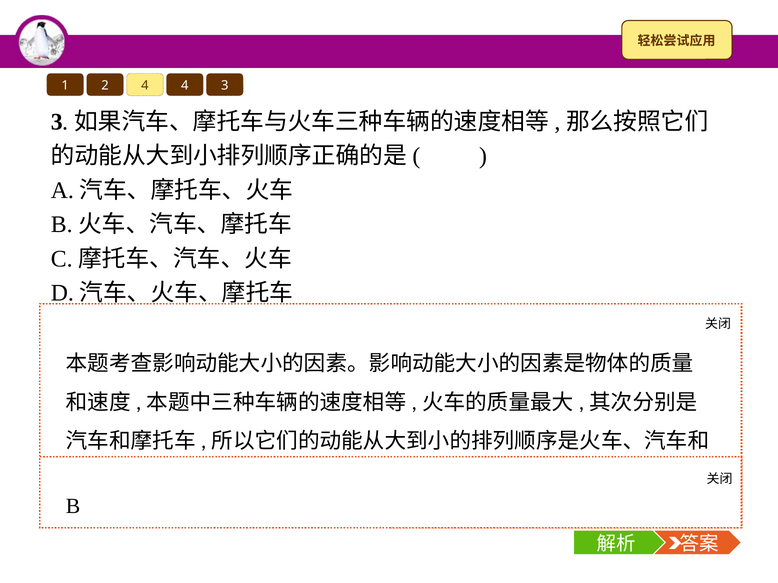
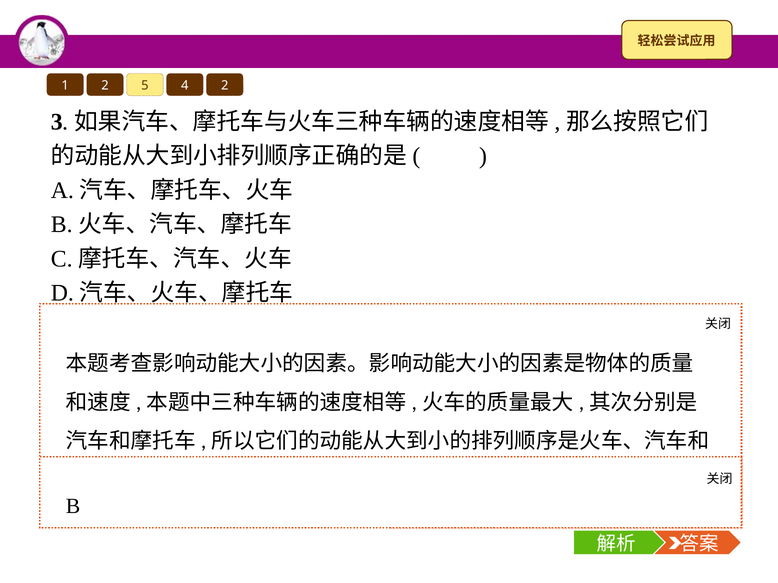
2 4: 4 -> 5 (145, 86)
4 3: 3 -> 2 (225, 86)
